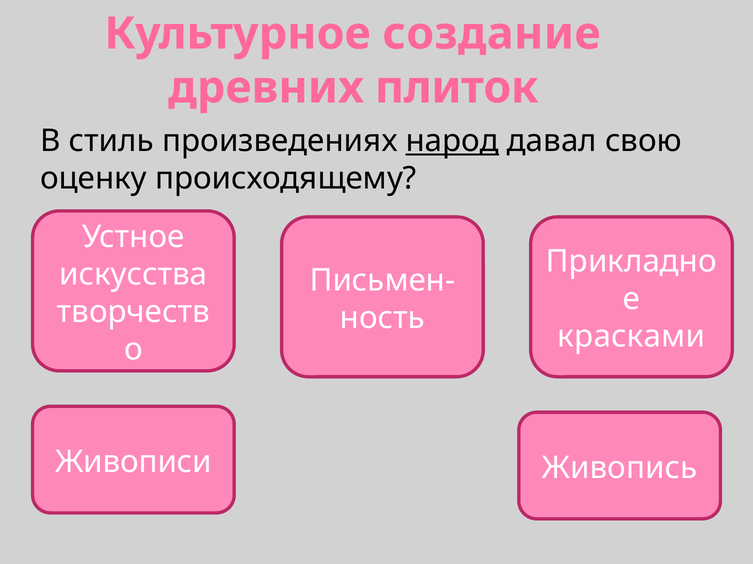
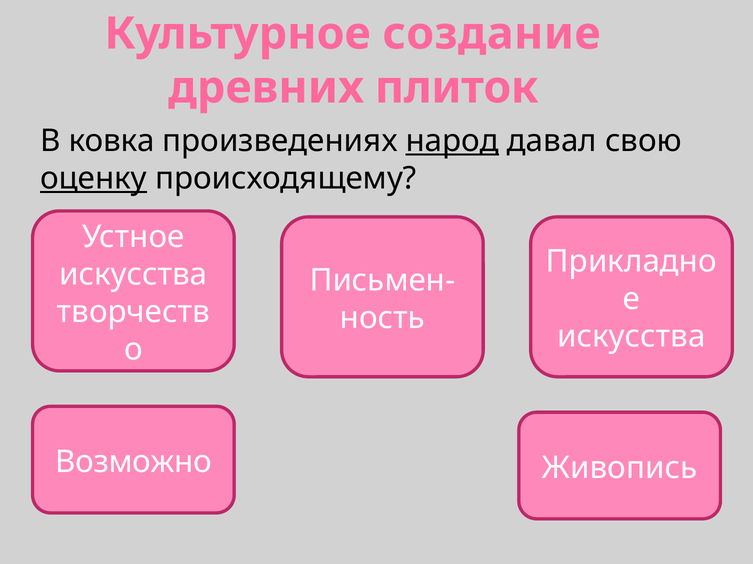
стиль: стиль -> ковка (112, 141)
оценку underline: none -> present (94, 179)
красками: красками -> искусства (631, 337)
Живописи: Живописи -> Возможно (133, 462)
